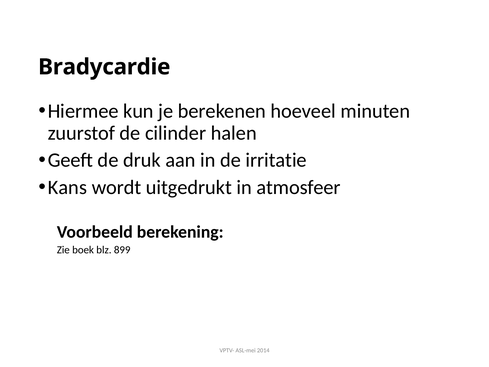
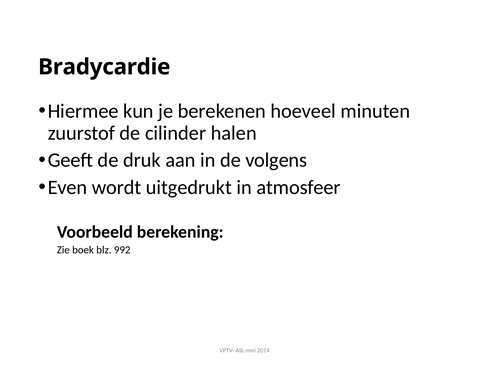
irritatie: irritatie -> volgens (276, 160)
Kans: Kans -> Even (67, 187)
899: 899 -> 992 (122, 250)
